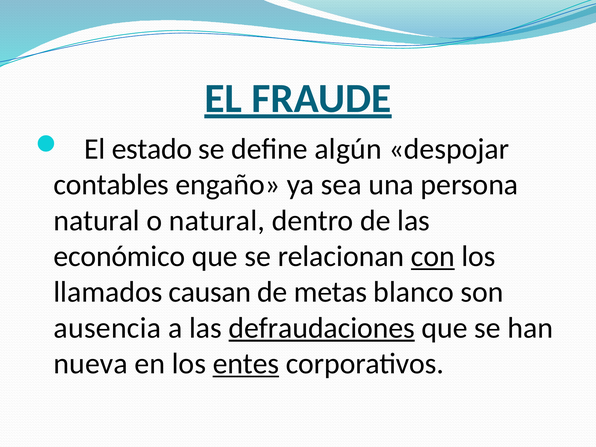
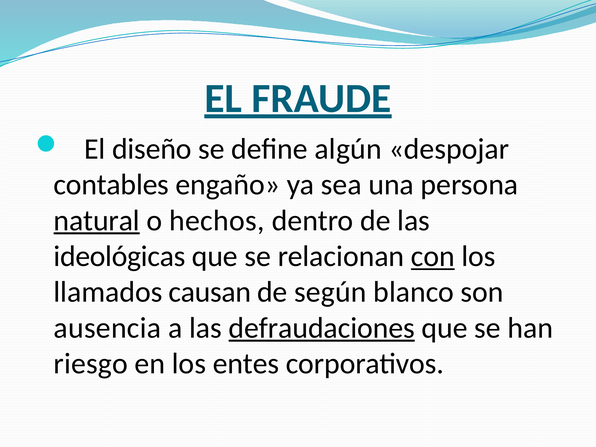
estado: estado -> diseño (152, 149)
natural underline: none -> present (97, 221)
o natural: natural -> hechos (217, 221)
económico: económico -> ideológicas (119, 256)
metas: metas -> según (330, 292)
nueva: nueva -> riesgo (91, 364)
entes underline: present -> none (246, 364)
